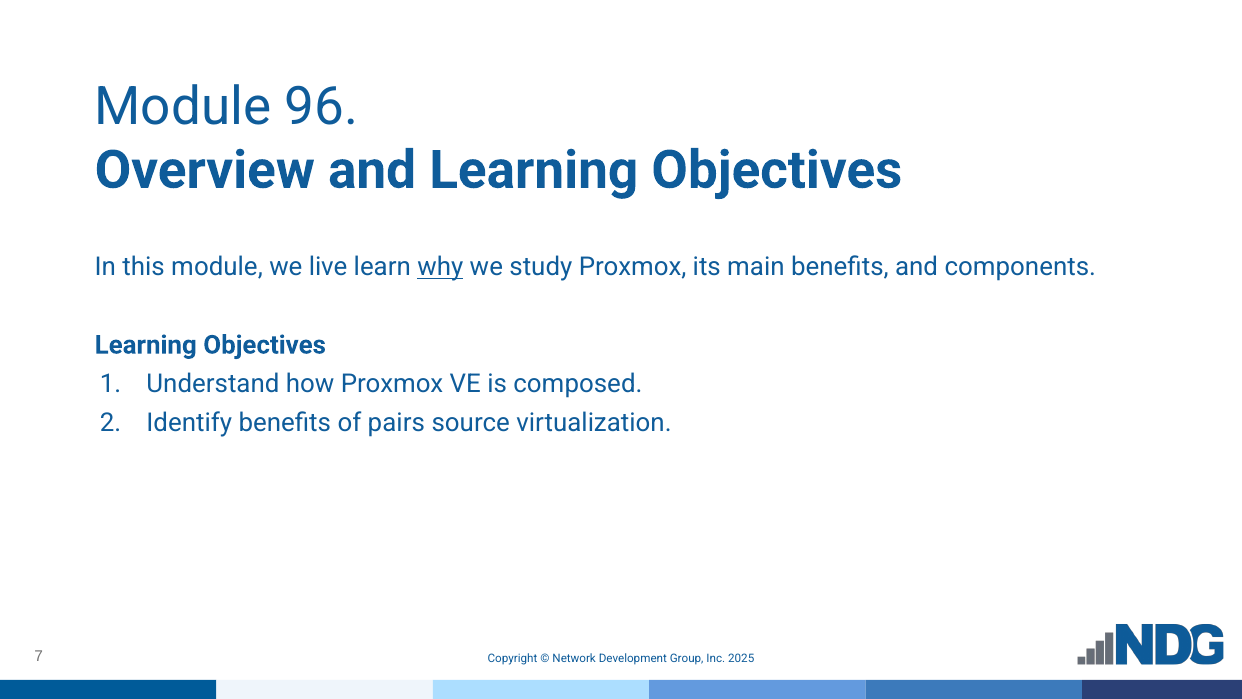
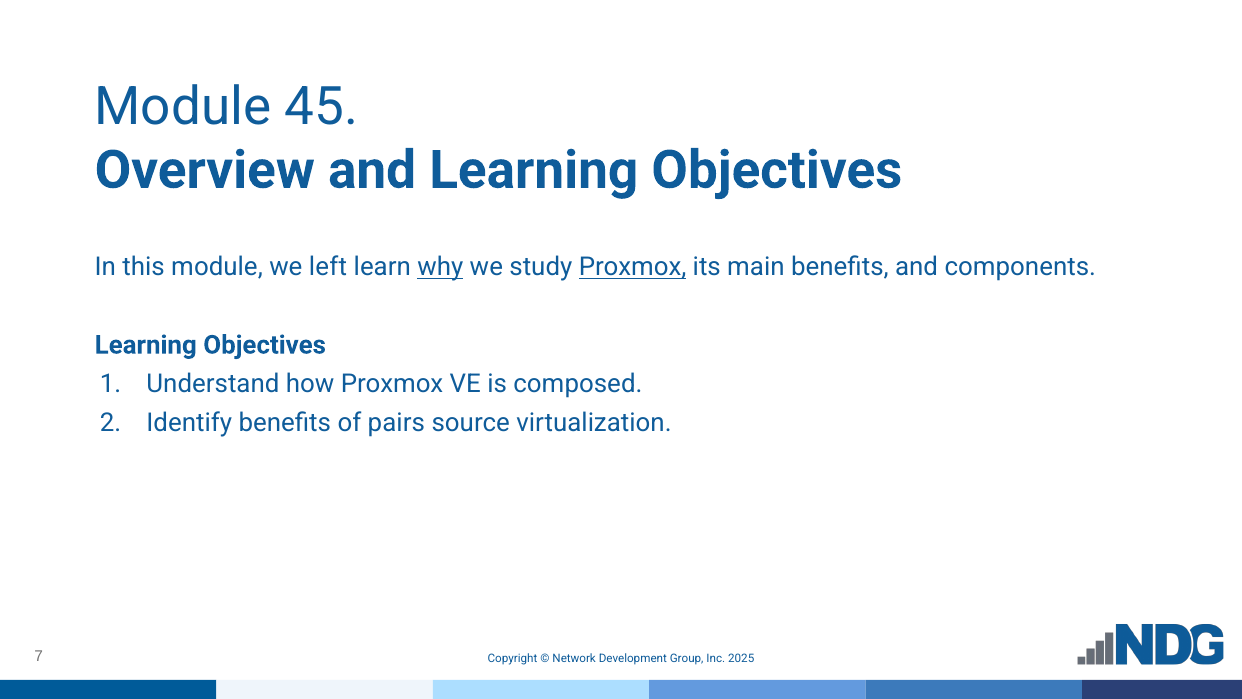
96: 96 -> 45 (321, 107)
live: live -> left (328, 267)
Proxmox underline: none -> present (633, 267)
